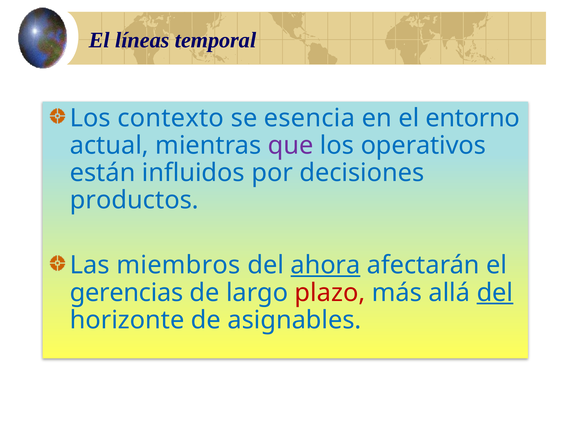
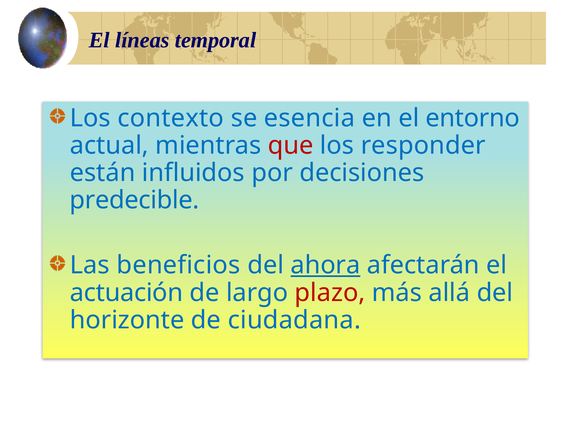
que colour: purple -> red (291, 146)
operativos: operativos -> responder (423, 146)
productos: productos -> predecible (134, 200)
miembros: miembros -> beneficios (178, 265)
gerencias: gerencias -> actuación (126, 293)
del underline: present -> none (495, 293)
asignables: asignables -> ciudadana (294, 320)
